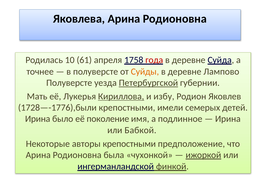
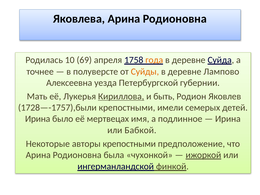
61: 61 -> 69 (84, 60)
года colour: red -> orange (154, 60)
Полуверсте: Полуверсте -> Алексеевна (69, 83)
Петербургской underline: present -> none (148, 83)
избу: избу -> быть (164, 96)
1728—-1776),были: 1728—-1776),были -> 1728—-1757),были (57, 108)
поколение: поколение -> мертвецах (108, 119)
